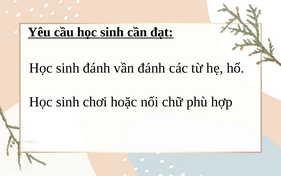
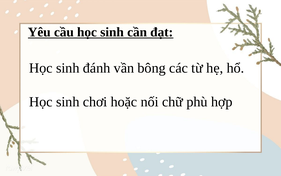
vần đánh: đánh -> bông (152, 68)
